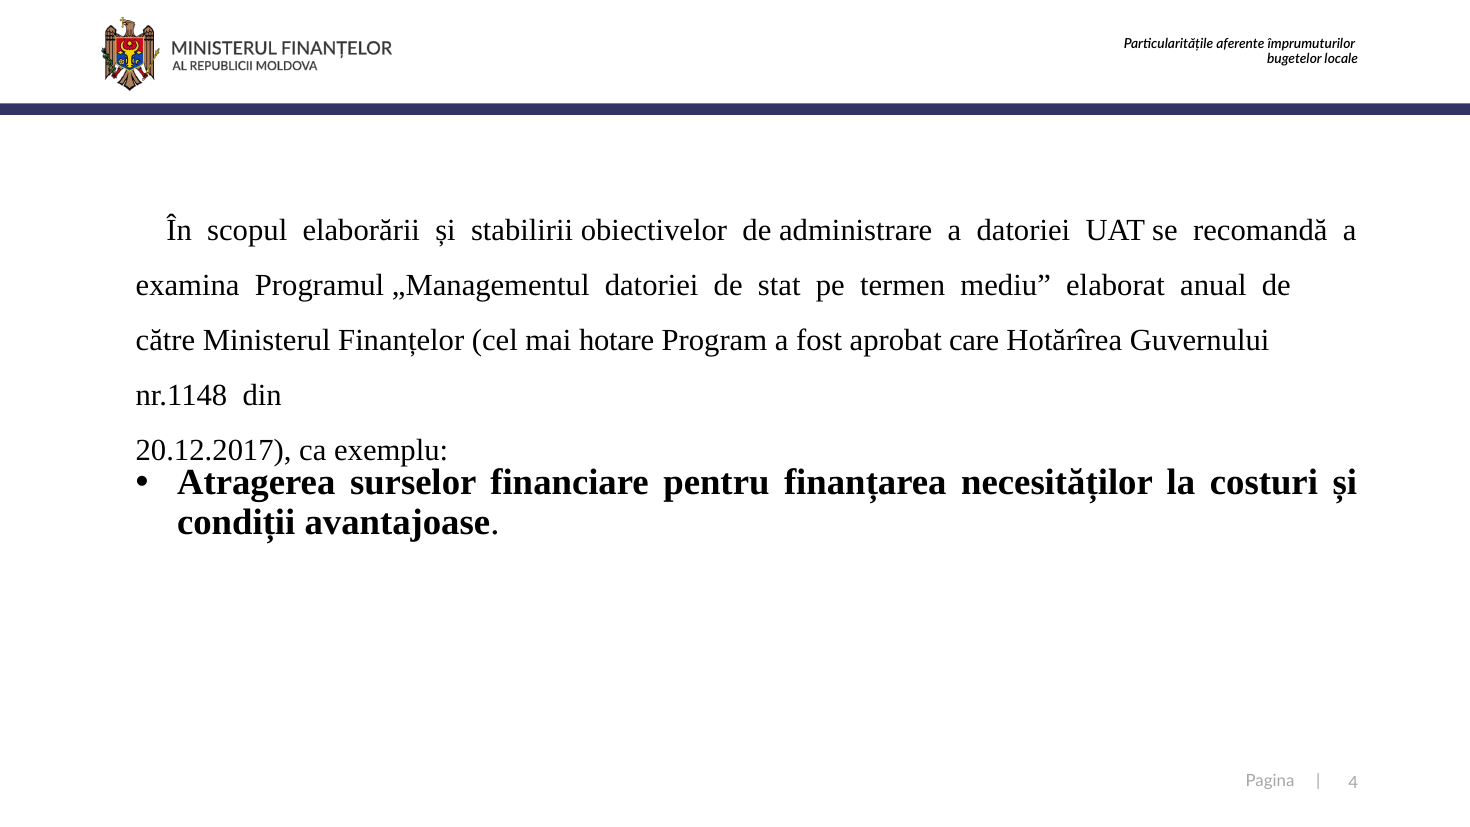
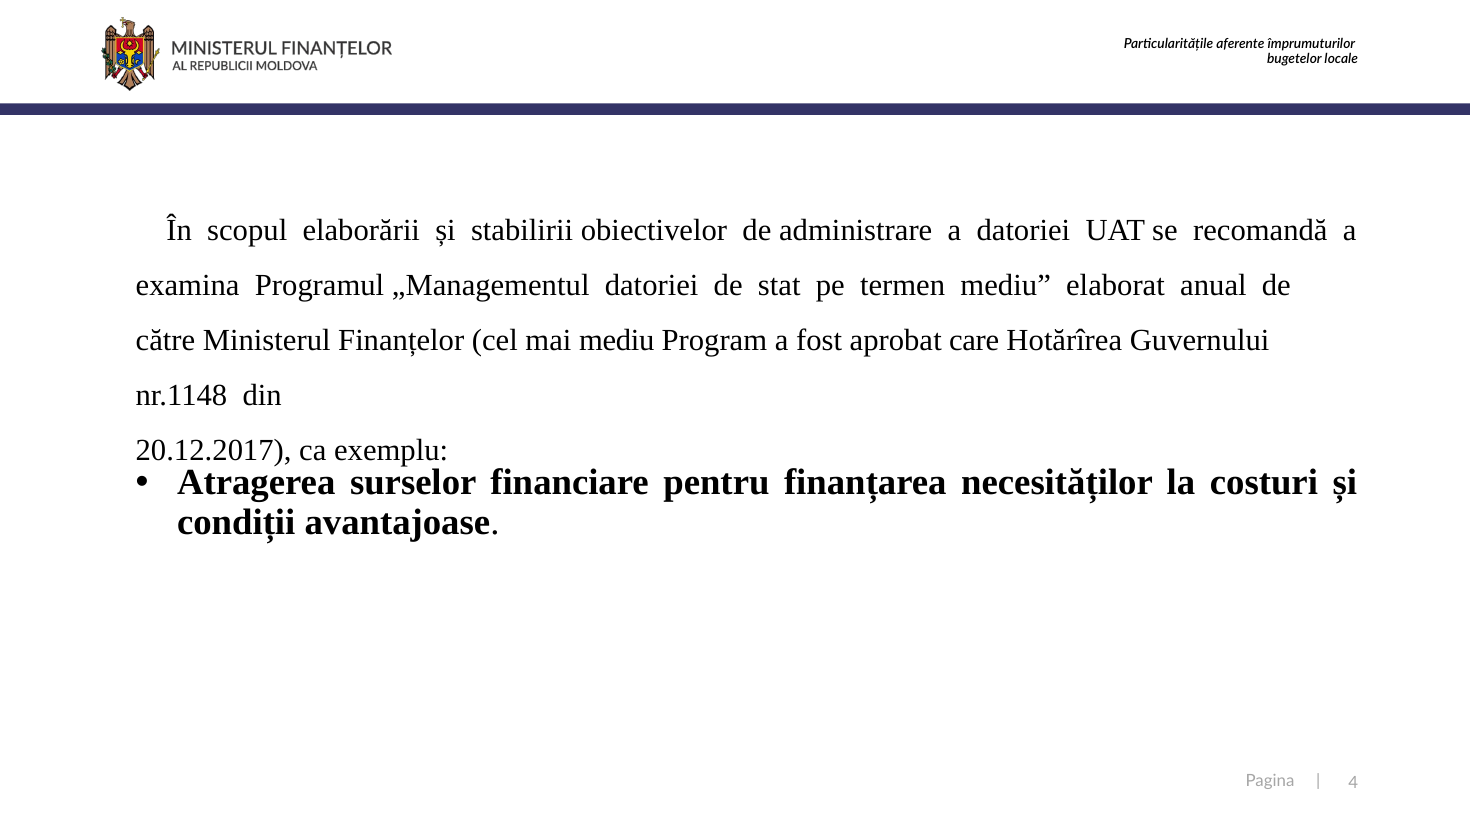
mai hotare: hotare -> mediu (617, 340)
